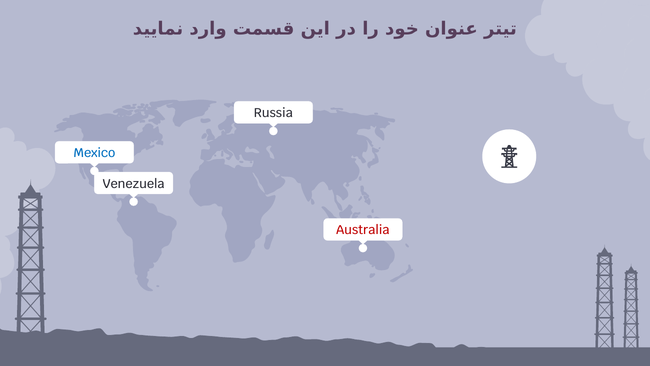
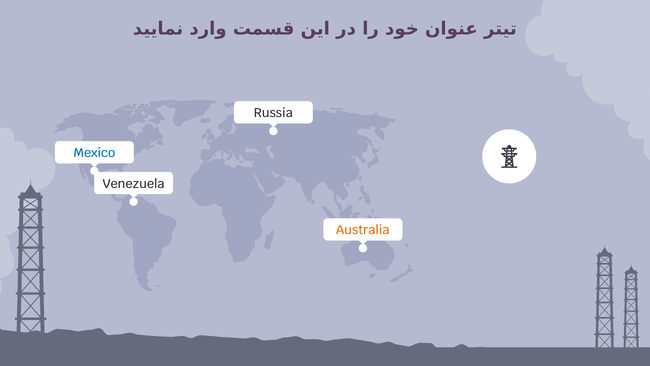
Australia colour: red -> orange (363, 230)
